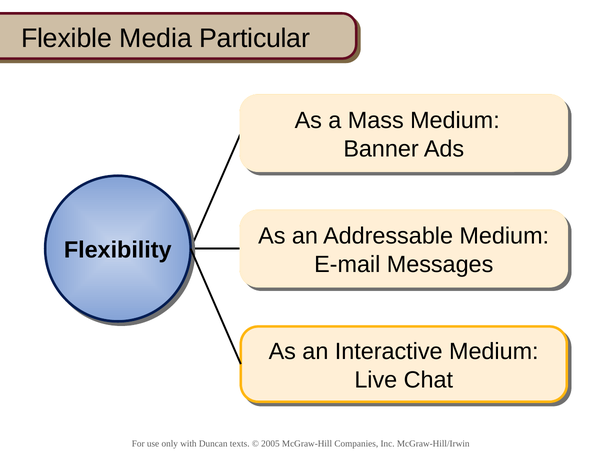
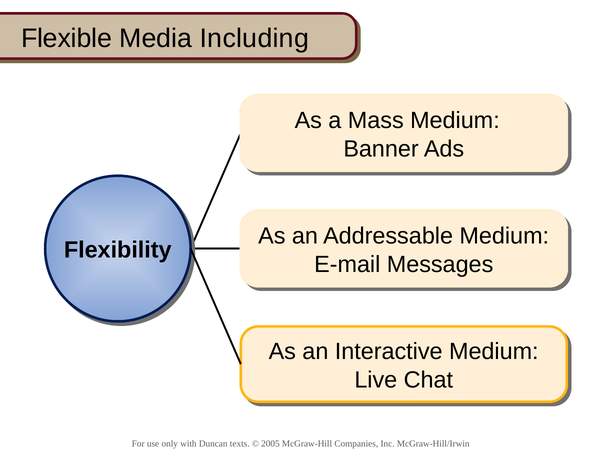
Particular: Particular -> Including (254, 39)
